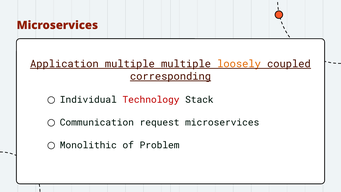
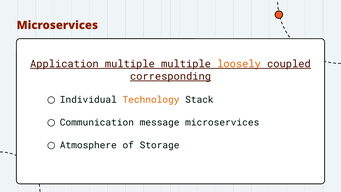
Technology colour: red -> orange (151, 100)
request: request -> message (160, 122)
Monolithic: Monolithic -> Atmosphere (88, 145)
Problem: Problem -> Storage (160, 145)
